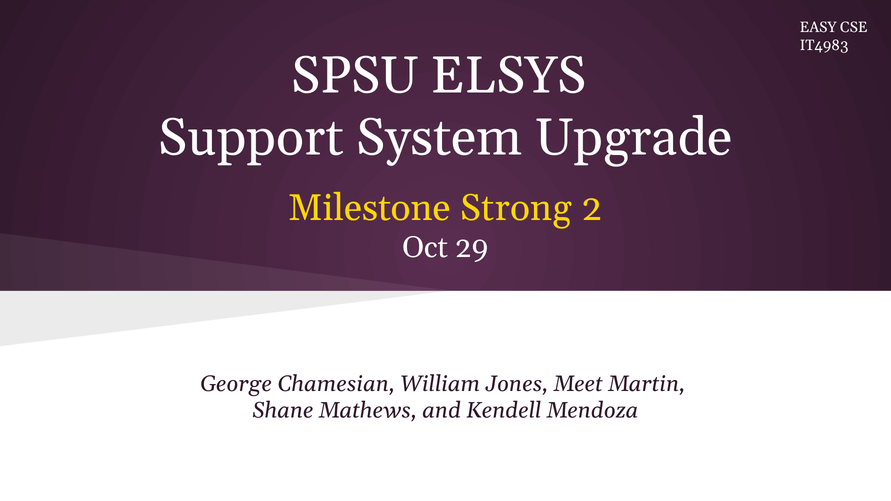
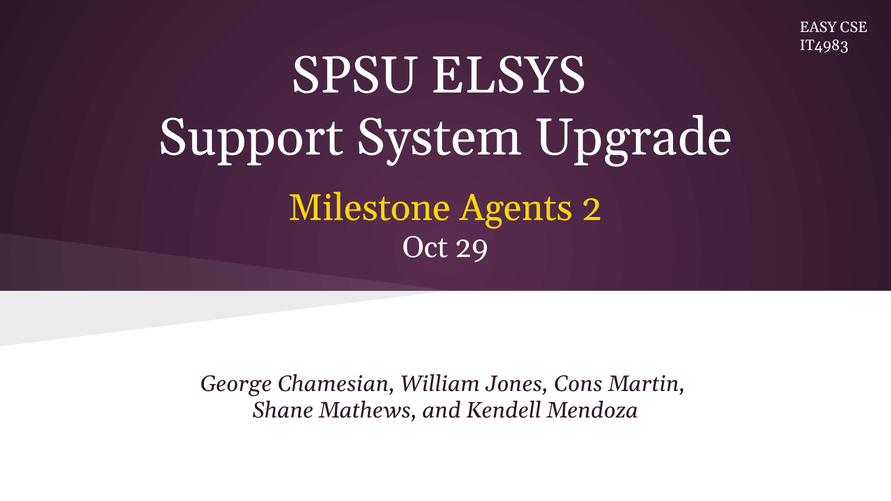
Strong: Strong -> Agents (516, 208)
Meet: Meet -> Cons (578, 384)
